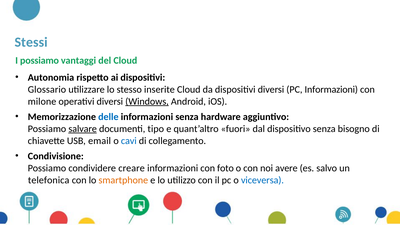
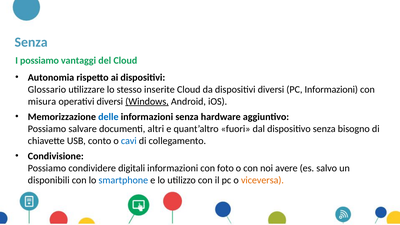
Stessi: Stessi -> Senza (31, 42)
milone: milone -> misura (42, 101)
salvare underline: present -> none (83, 129)
tipo: tipo -> altri (156, 129)
email: email -> conto (100, 141)
creare: creare -> digitali (132, 168)
telefonica: telefonica -> disponibili (49, 180)
smartphone colour: orange -> blue (123, 180)
viceversa colour: blue -> orange (262, 180)
